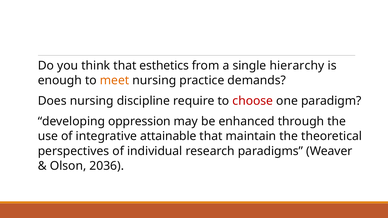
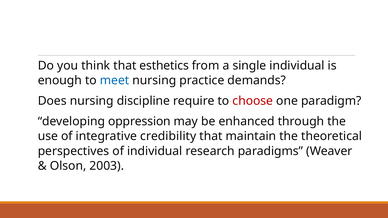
single hierarchy: hierarchy -> individual (297, 66)
meet colour: orange -> blue (115, 81)
attainable: attainable -> credibility (168, 136)
2036: 2036 -> 2003 (107, 166)
